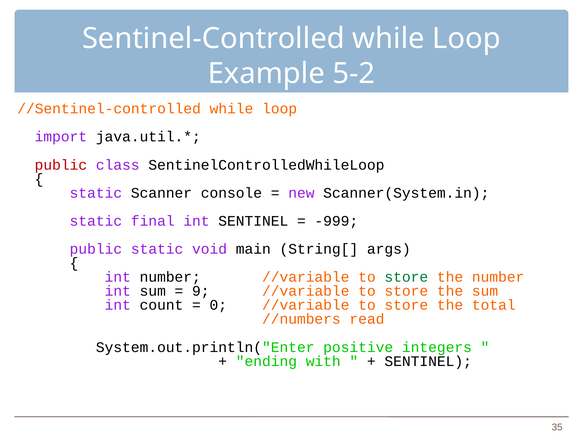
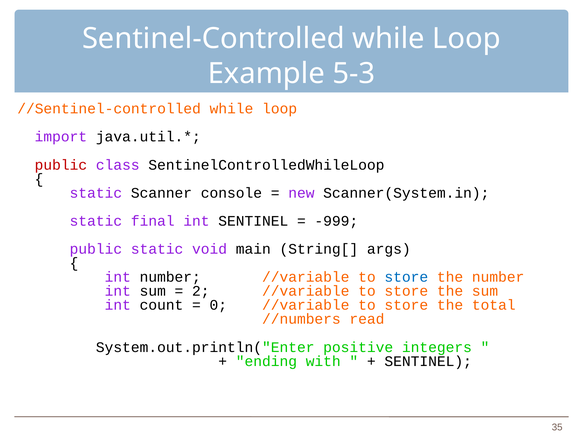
5-2: 5-2 -> 5-3 (354, 73)
store colour: green -> blue (406, 277)
9: 9 -> 2 (201, 291)
